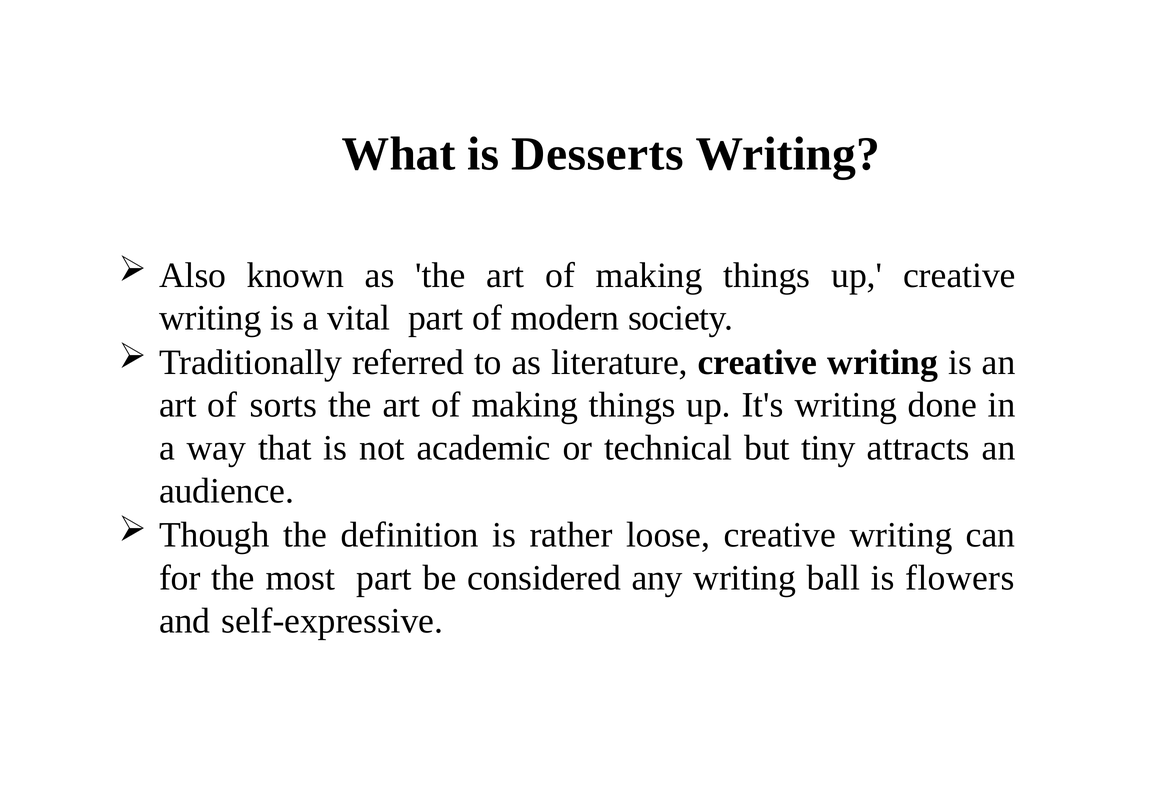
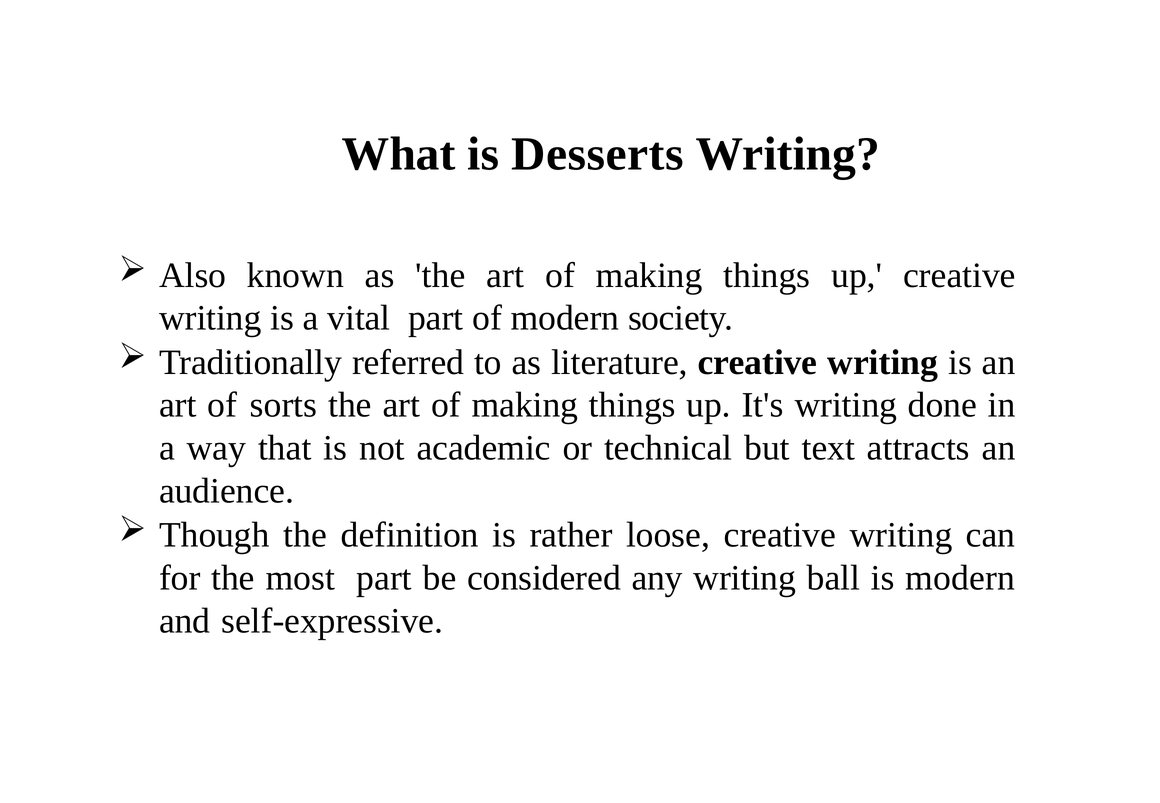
tiny: tiny -> text (828, 448)
is flowers: flowers -> modern (960, 578)
